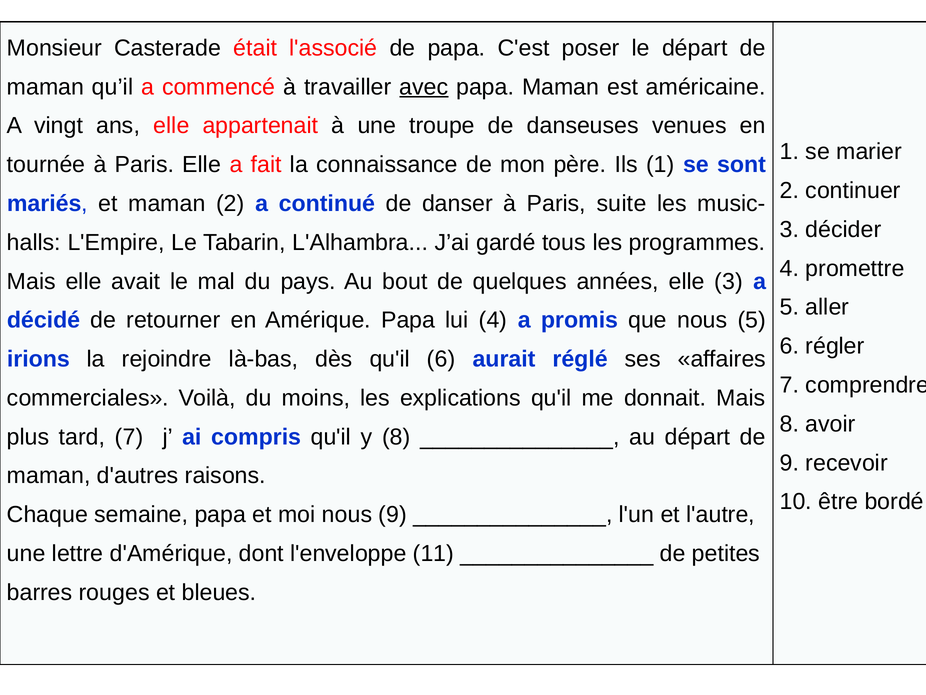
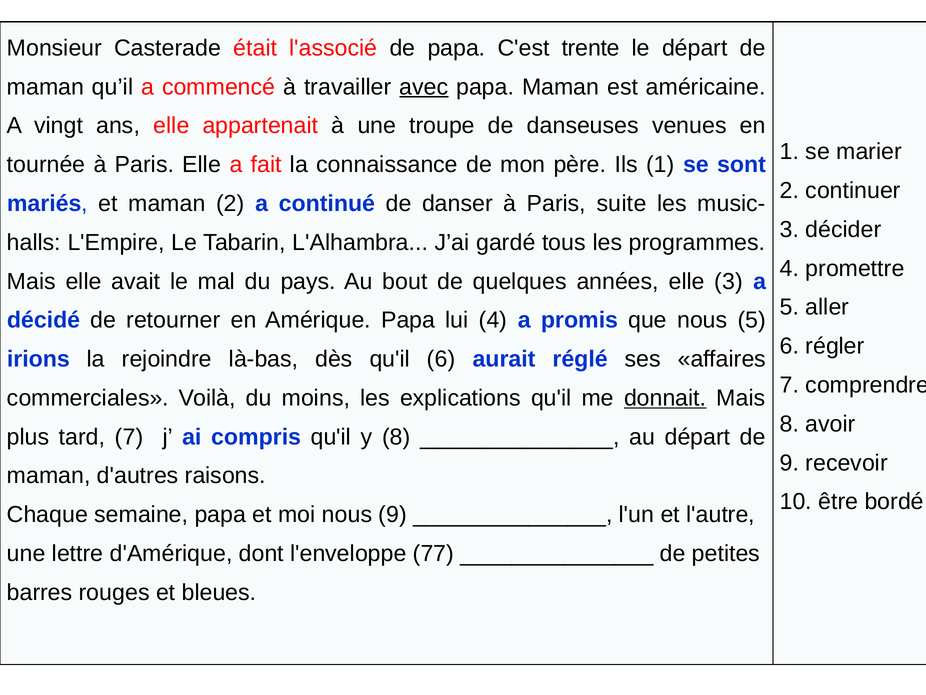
poser: poser -> trente (591, 48)
donnait underline: none -> present (665, 398)
11: 11 -> 77 (434, 553)
